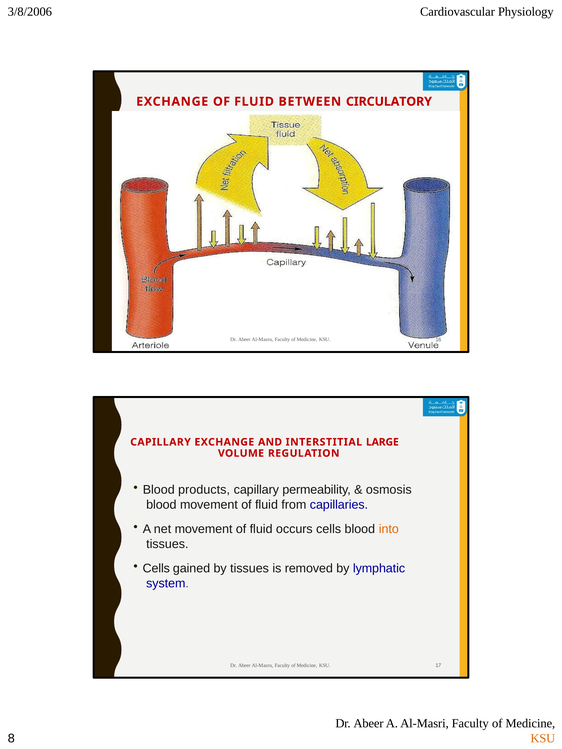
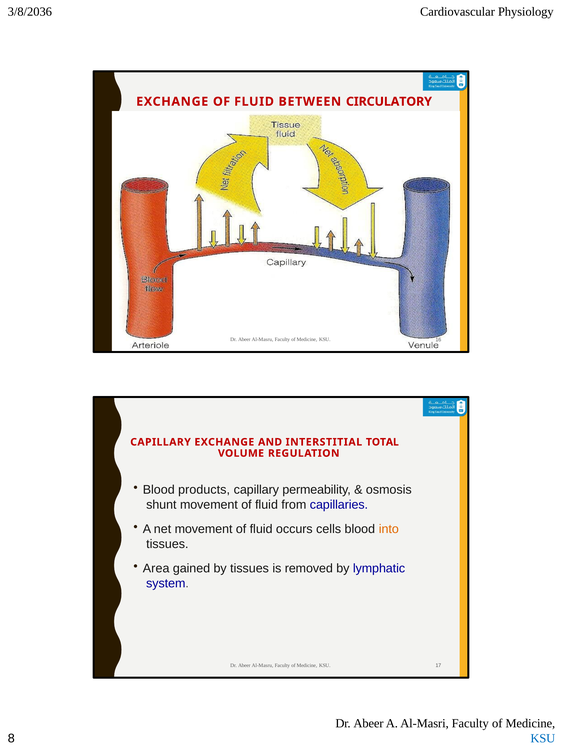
3/8/2006: 3/8/2006 -> 3/8/2036 (30, 12)
LARGE: LARGE -> TOTAL (382, 442)
blood: blood -> shunt (161, 505)
Cells: Cells -> Area (156, 569)
KSU colour: orange -> blue (543, 739)
